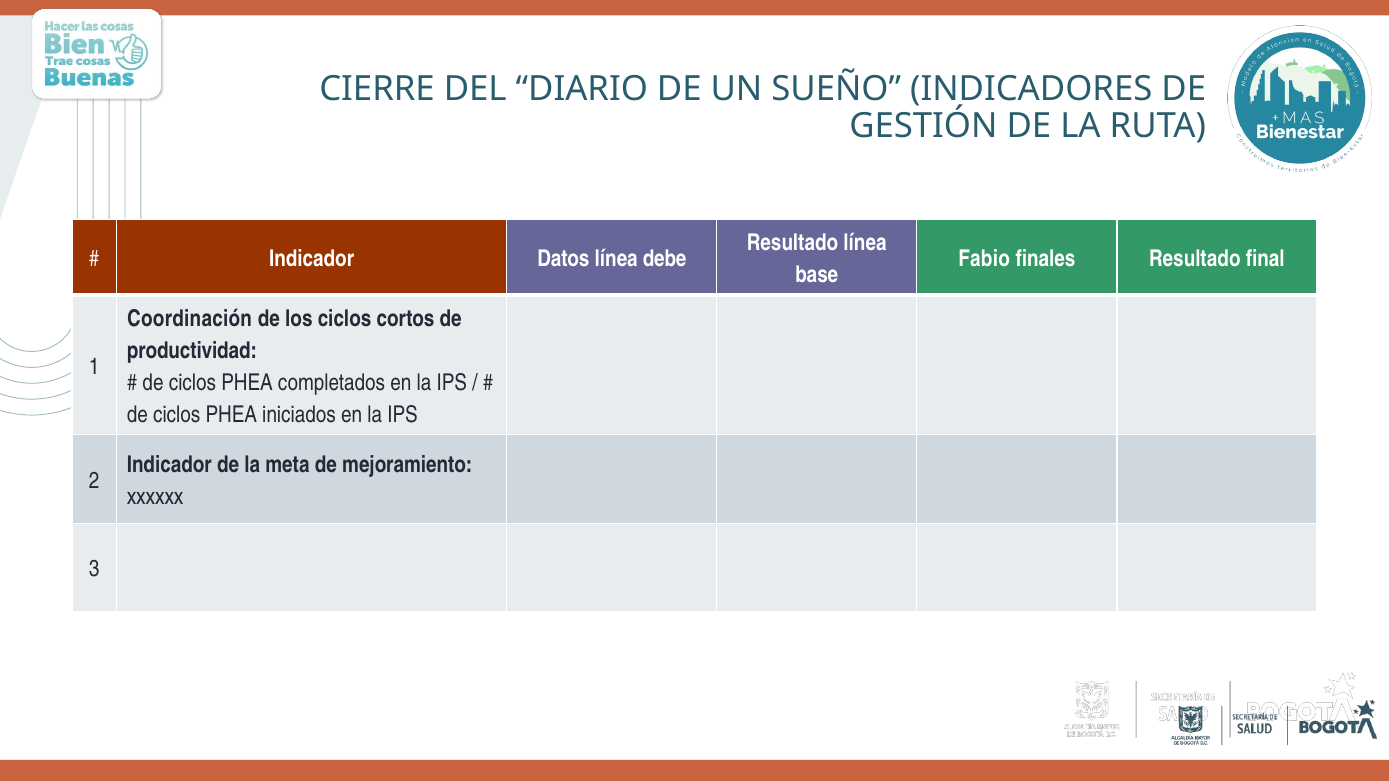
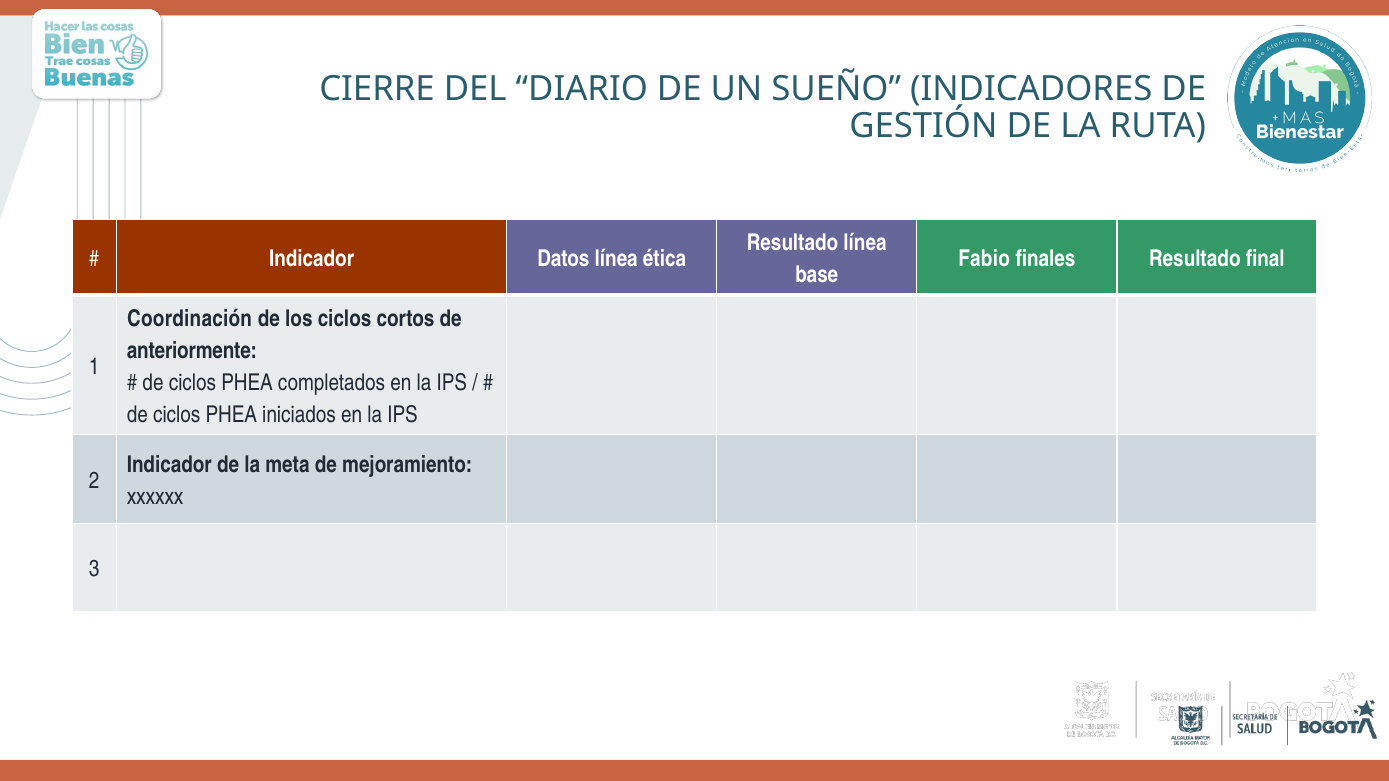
debe: debe -> ética (665, 259)
productividad: productividad -> anteriormente (192, 351)
